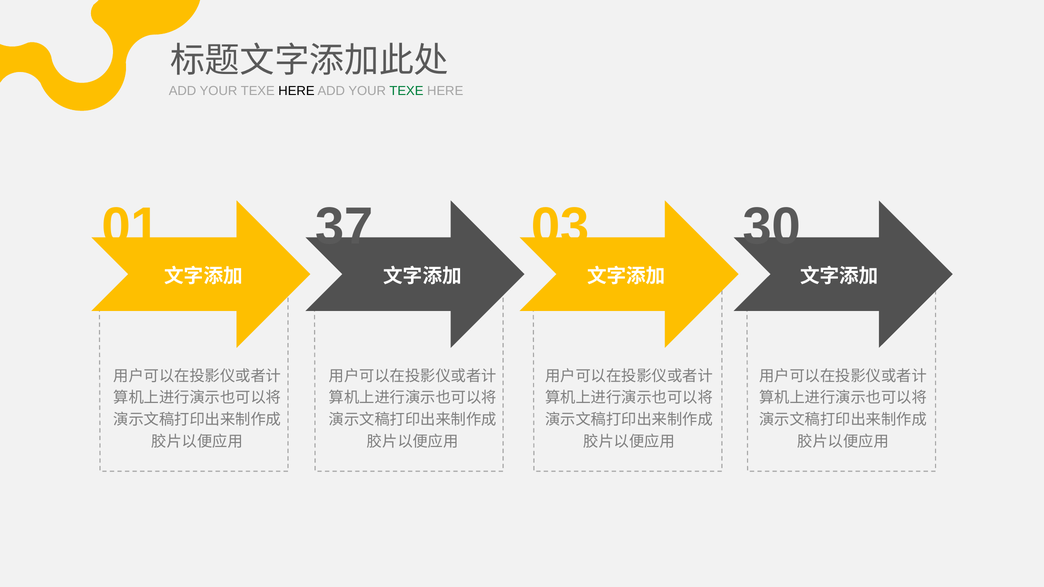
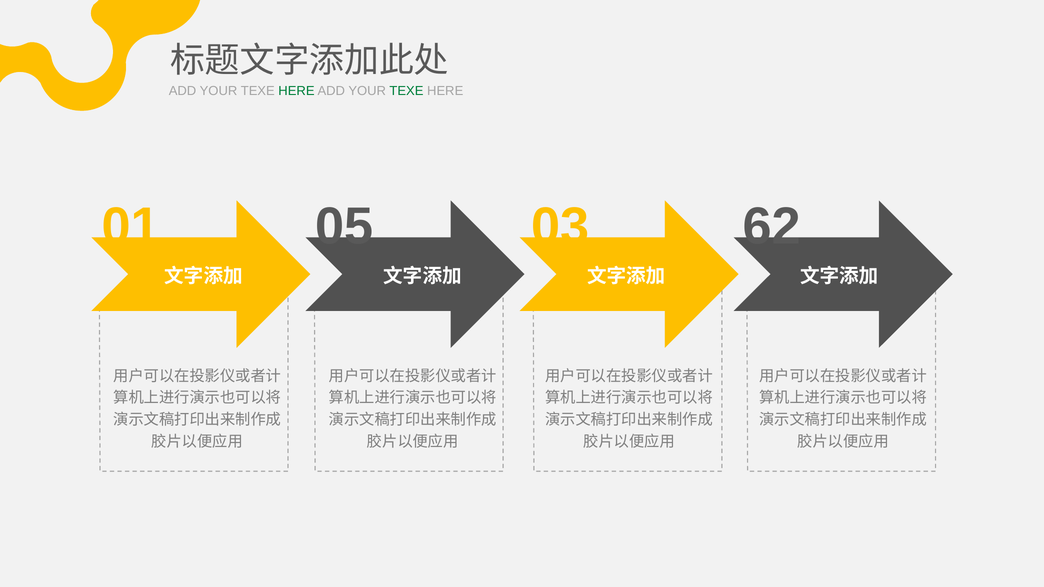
HERE colour: black -> green (296, 91)
37: 37 -> 05 (344, 227)
30: 30 -> 62 (772, 227)
